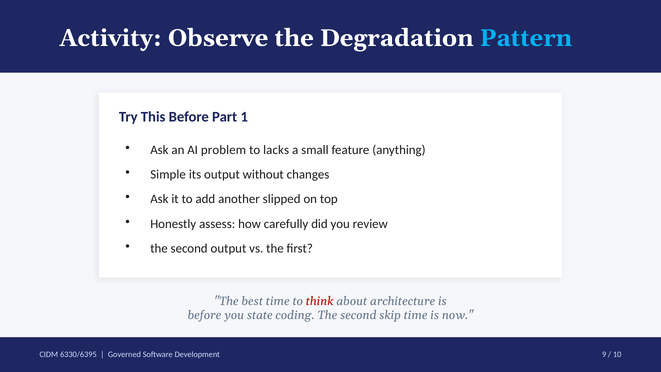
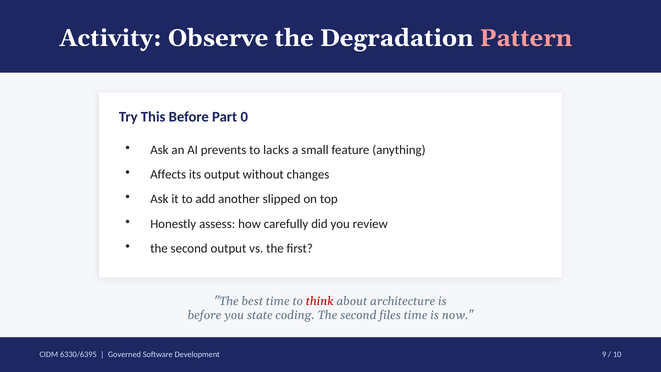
Pattern colour: light blue -> pink (526, 38)
1: 1 -> 0 (244, 117)
problem: problem -> prevents (224, 150)
Simple: Simple -> Affects (168, 175)
skip: skip -> files (390, 315)
